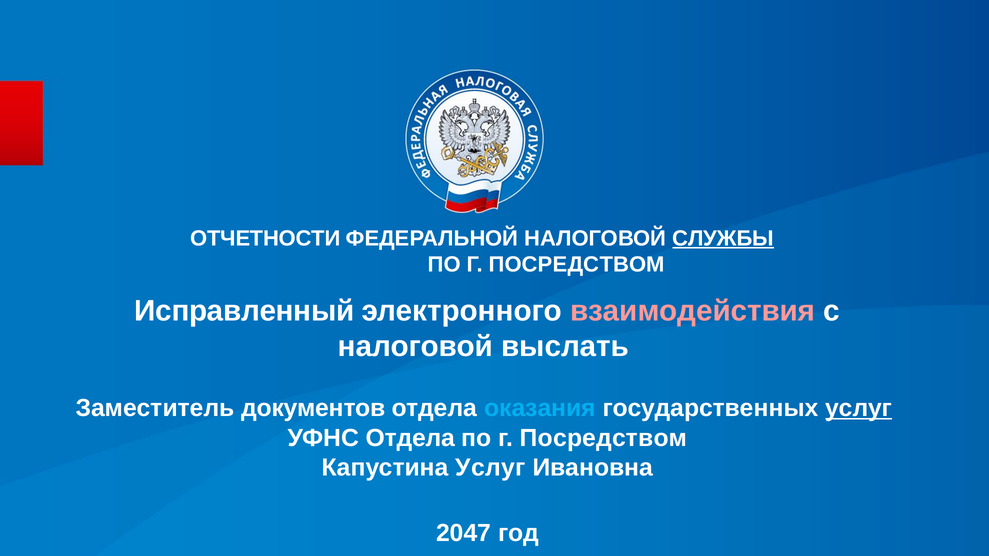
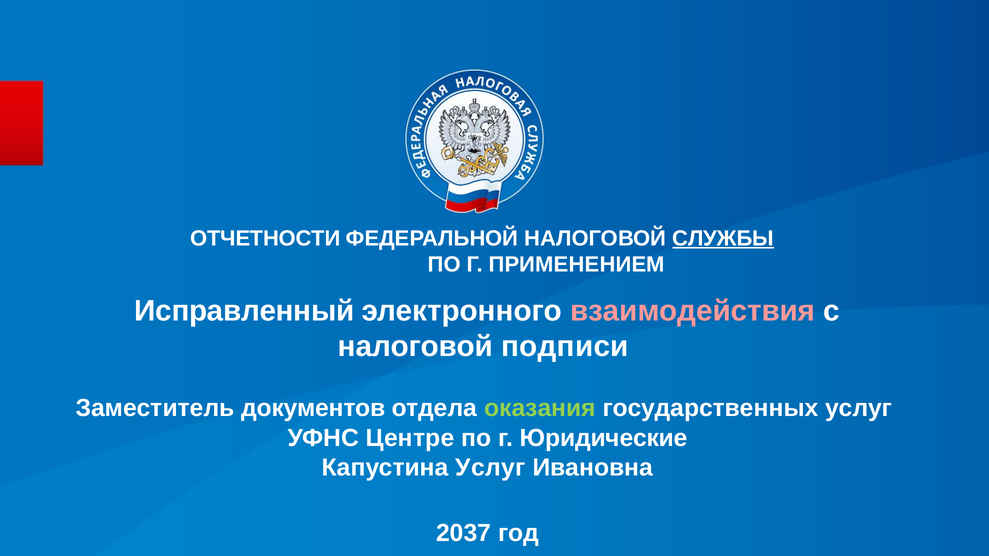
ПОСРЕДСТВОМ: ПОСРЕДСТВОМ -> ПРИМЕНЕНИЕМ (577, 265)
выслать: выслать -> подписи (565, 347)
оказания colour: light blue -> light green (540, 409)
услуг underline: present -> none (859, 409)
УФНС Отдела: Отдела -> Центре (410, 438)
Посредством: Посредством -> Юридические (604, 438)
2047: 2047 -> 2037 (464, 533)
